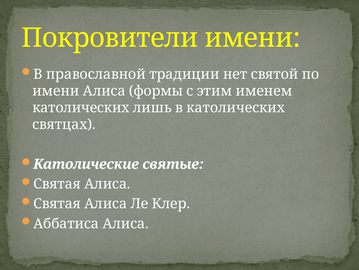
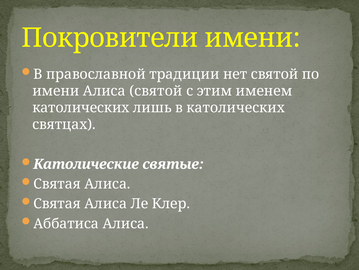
Алиса формы: формы -> святой (156, 91)
